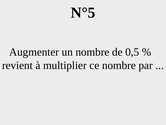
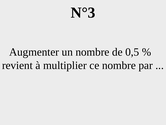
N°5: N°5 -> N°3 (83, 13)
